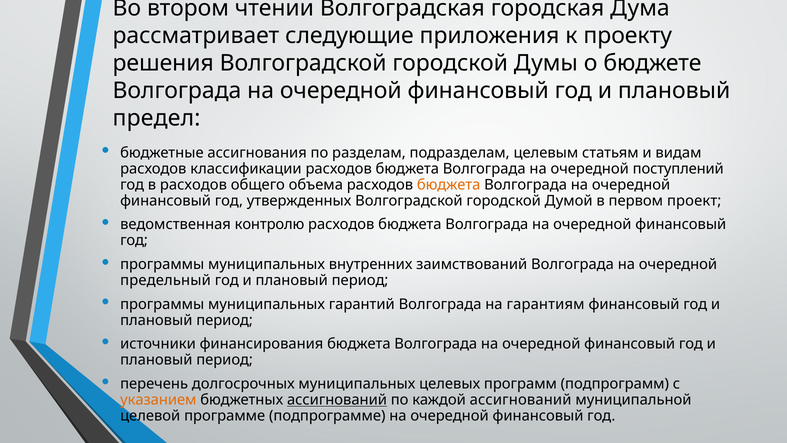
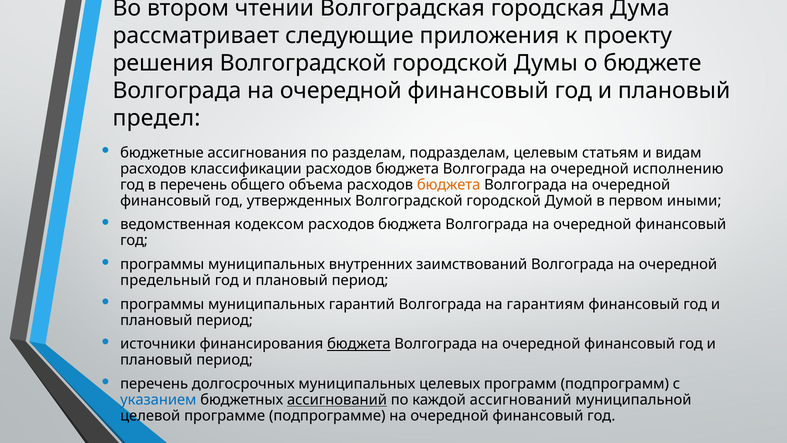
поступлений: поступлений -> исполнению (678, 169)
в расходов: расходов -> перечень (194, 185)
проект: проект -> иными (694, 200)
контролю: контролю -> кодексом (269, 224)
бюджета underline: none -> present (359, 344)
указанием colour: orange -> blue (158, 400)
